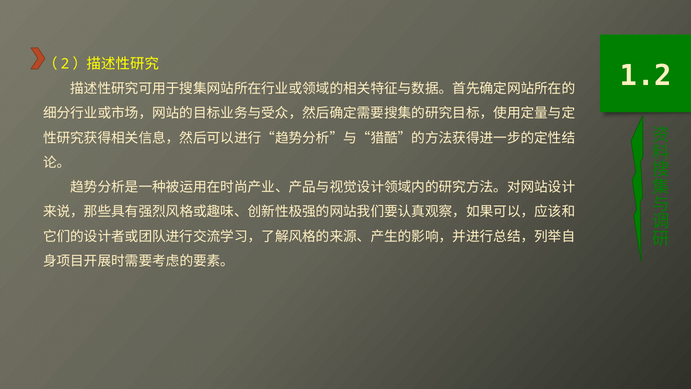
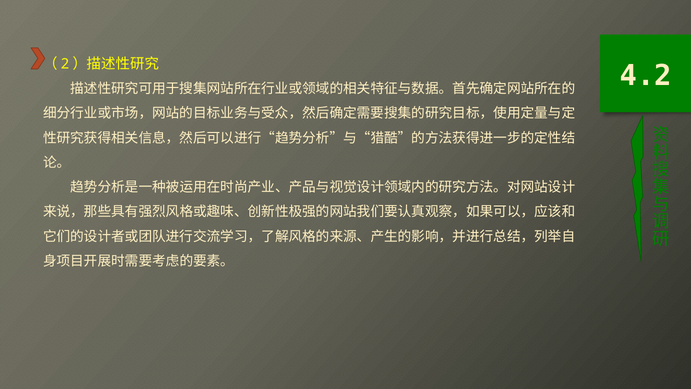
1.2: 1.2 -> 4.2 (646, 76)
